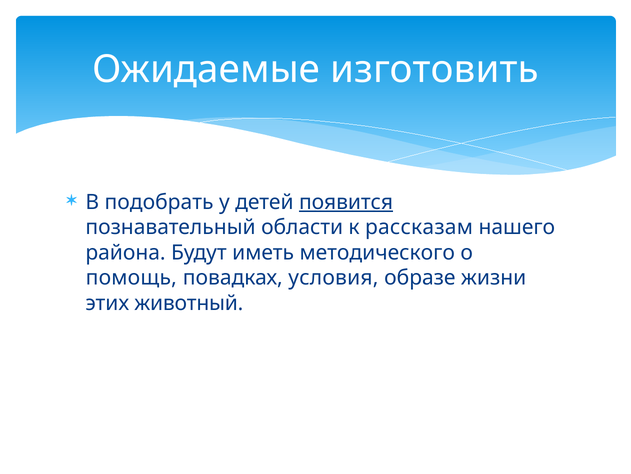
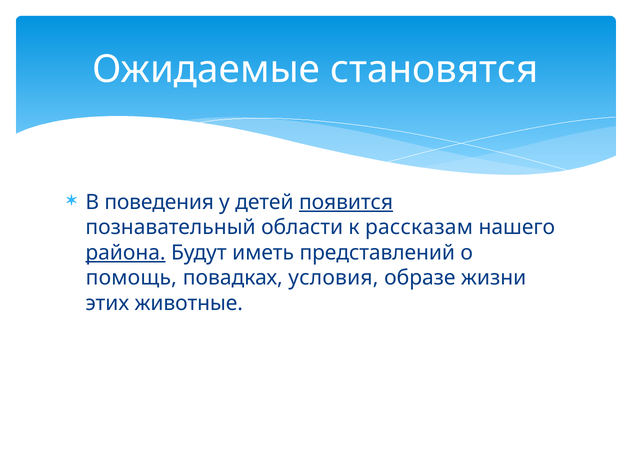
изготовить: изготовить -> становятся (434, 69)
подобрать: подобрать -> поведения (159, 202)
района underline: none -> present (126, 252)
методического: методического -> представлений (377, 252)
животный: животный -> животные (189, 303)
